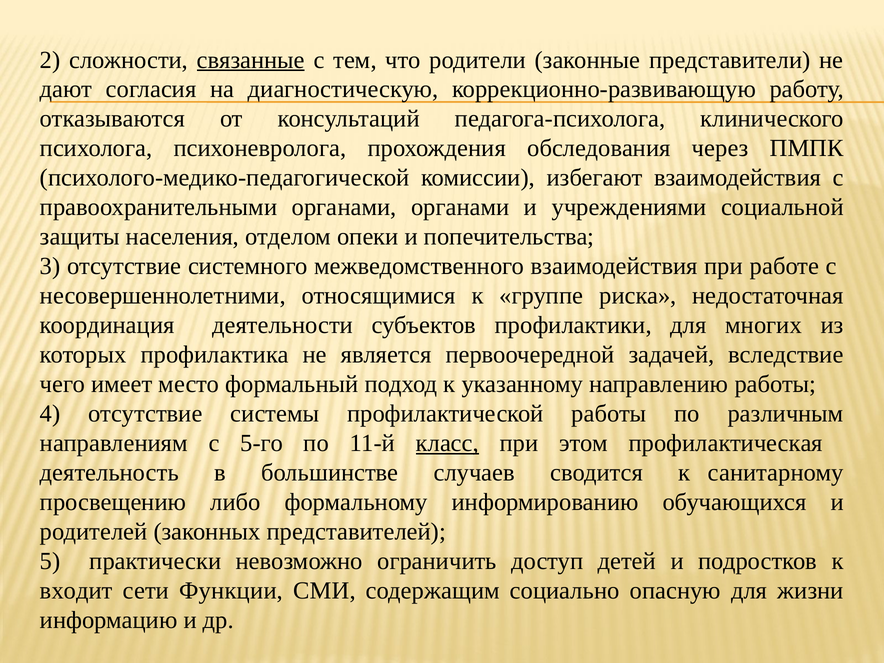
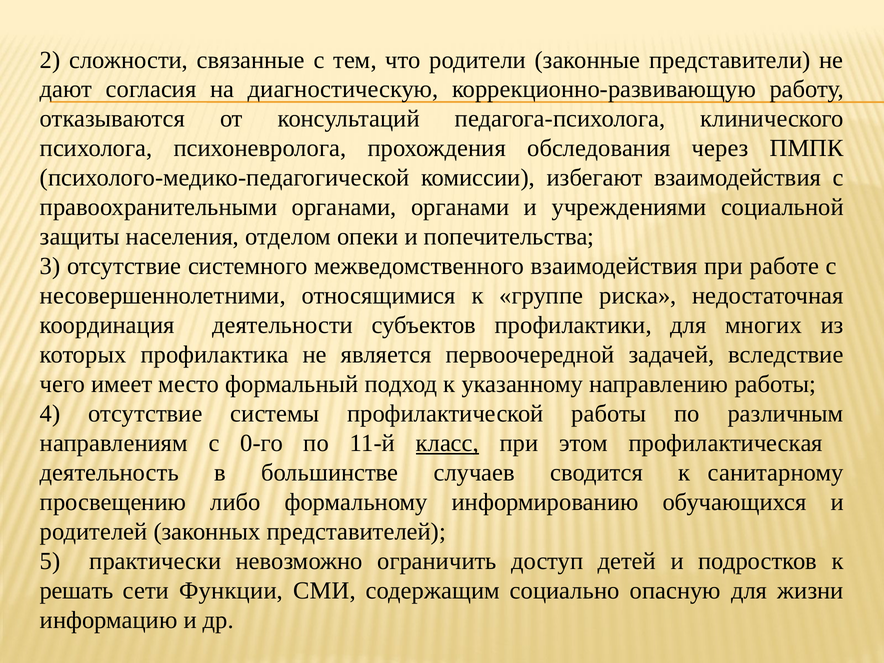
связанные underline: present -> none (251, 60)
5-го: 5-го -> 0-го (262, 443)
входит: входит -> решать (76, 591)
